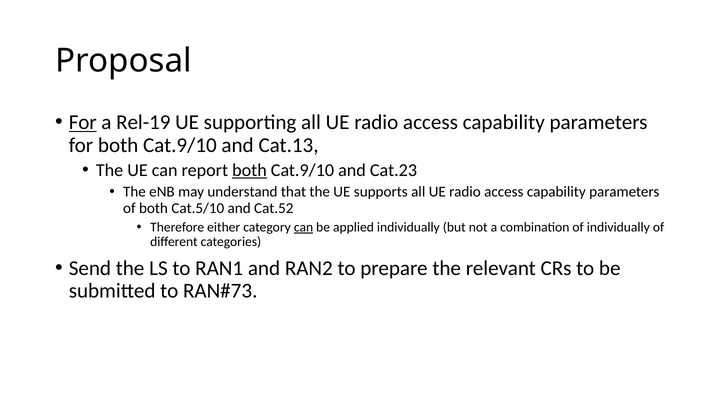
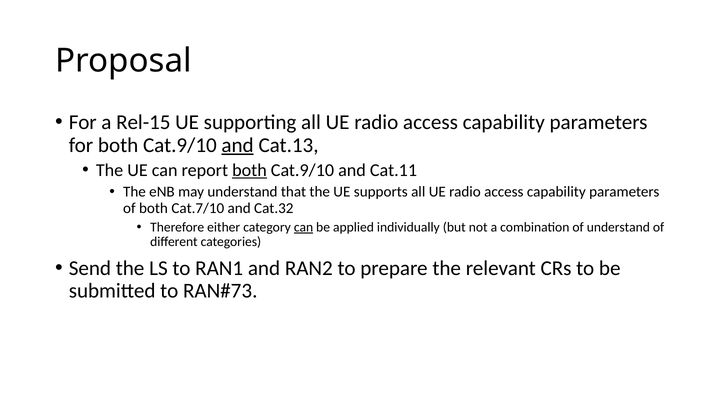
For underline: present -> none (83, 122)
Rel-19: Rel-19 -> Rel-15 (143, 122)
and underline: none -> present (238, 145)
Cat.23: Cat.23 -> Cat.11 (393, 170)
Cat.5/10: Cat.5/10 -> Cat.7/10 (198, 208)
Cat.52: Cat.52 -> Cat.32 (274, 208)
of individually: individually -> understand (618, 227)
